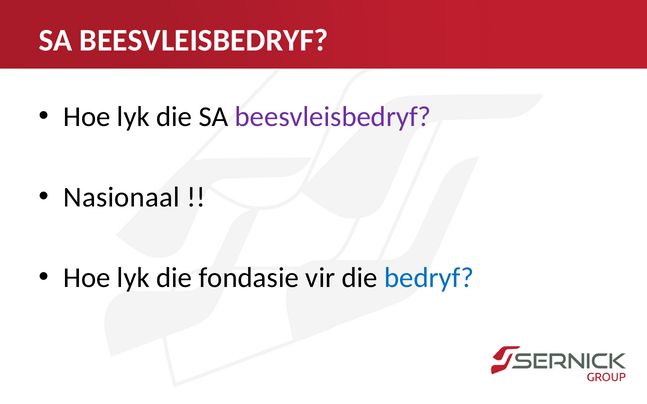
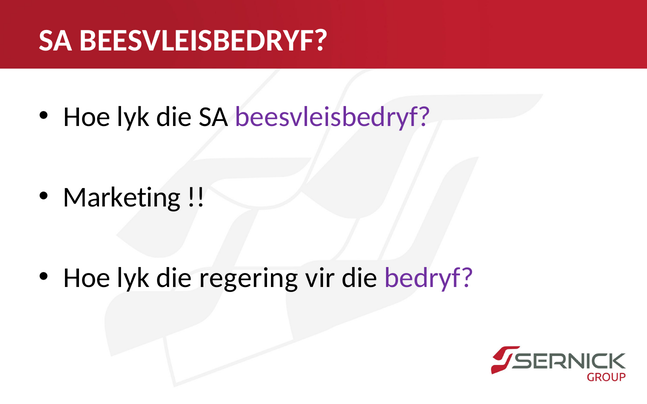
Nasionaal: Nasionaal -> Marketing (122, 197)
fondasie: fondasie -> regering (249, 278)
bedryf colour: blue -> purple (429, 278)
